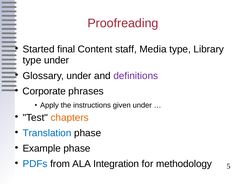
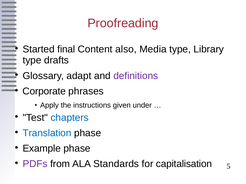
staff: staff -> also (126, 49)
type under: under -> drafts (57, 60)
Glossary under: under -> adapt (79, 76)
chapters colour: orange -> blue (70, 118)
PDFs colour: blue -> purple (35, 164)
Integration: Integration -> Standards (116, 164)
methodology: methodology -> capitalisation (184, 164)
